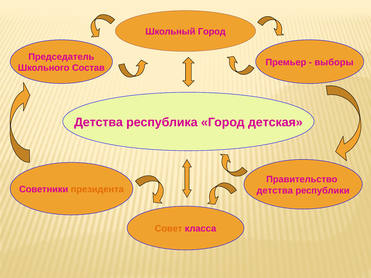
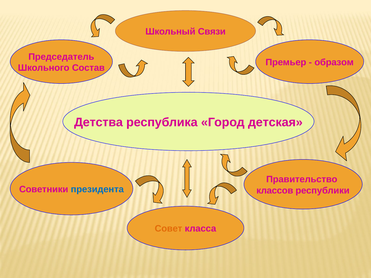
Школьный Город: Город -> Связи (212, 32)
выборы: выборы -> образом (334, 62)
президента colour: orange -> blue (97, 189)
детства: детства -> классов (275, 191)
